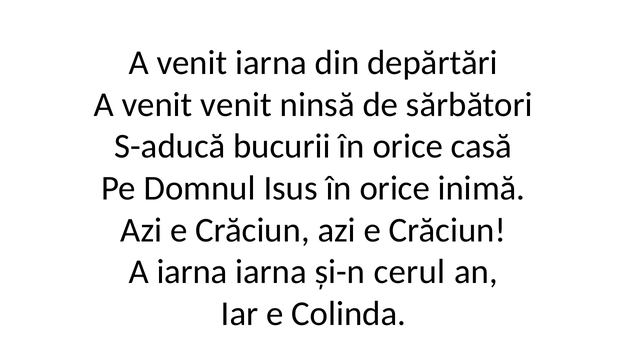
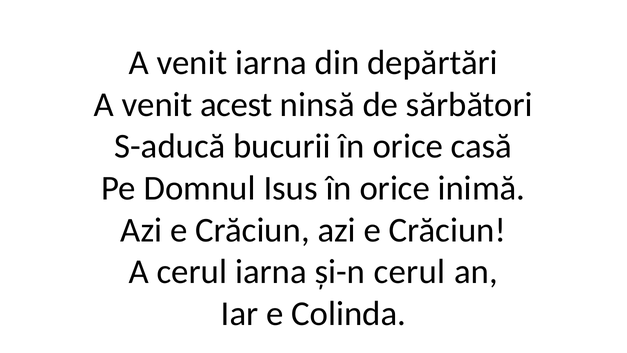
venit venit: venit -> acest (236, 105)
A iarna: iarna -> cerul (192, 272)
